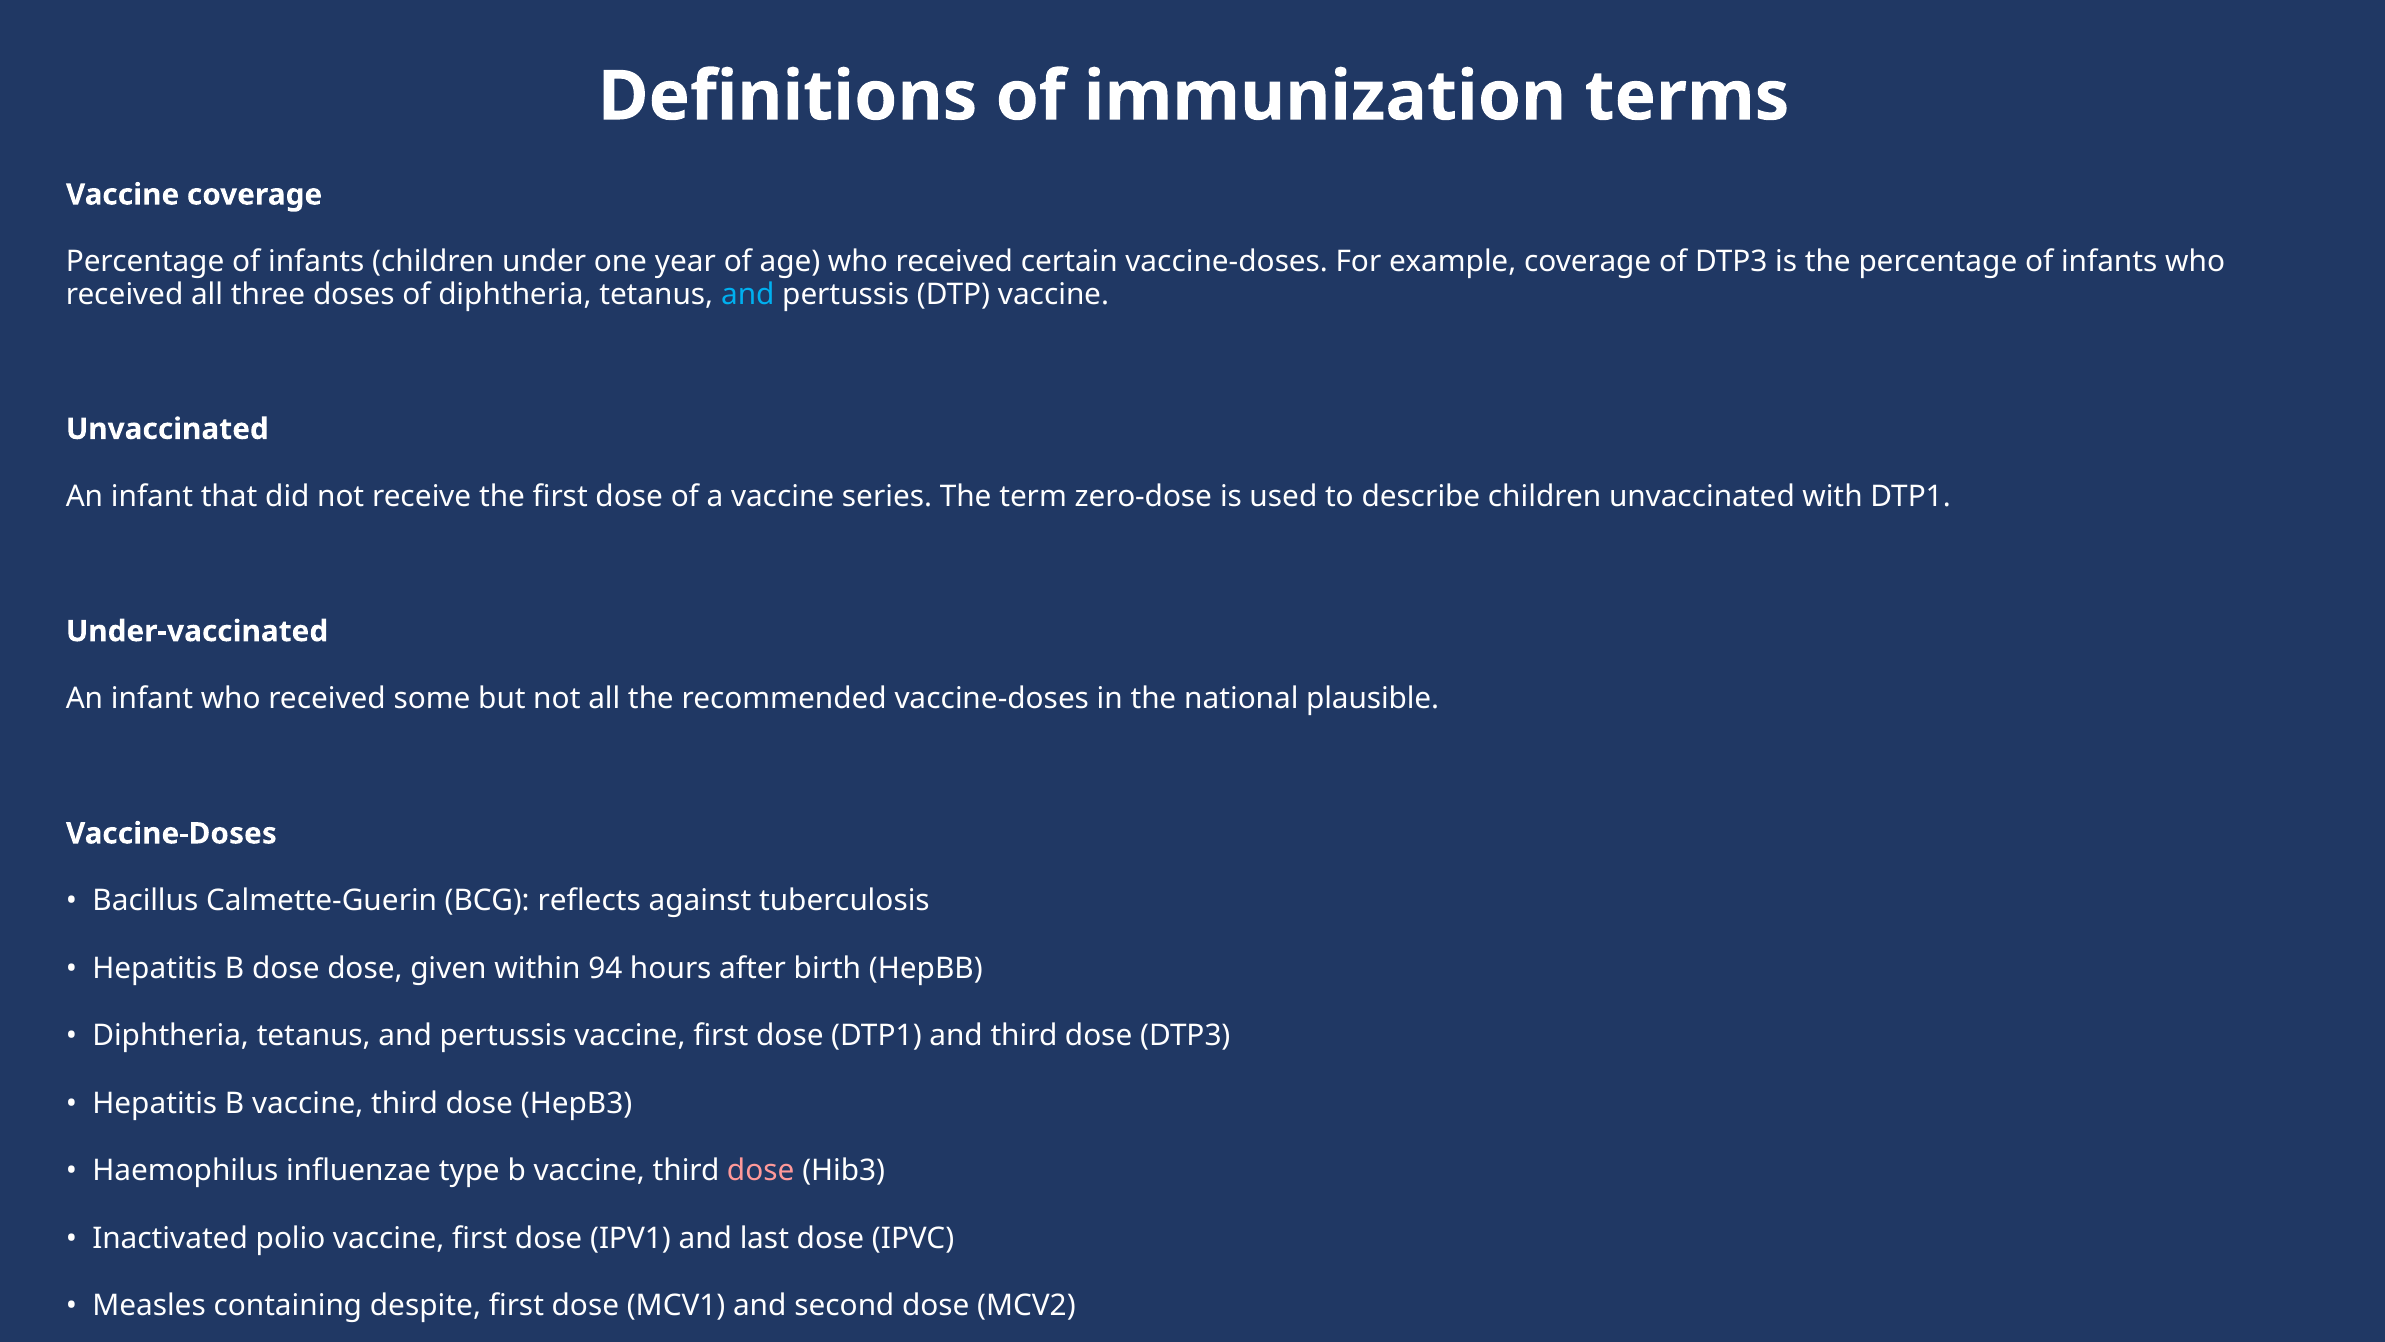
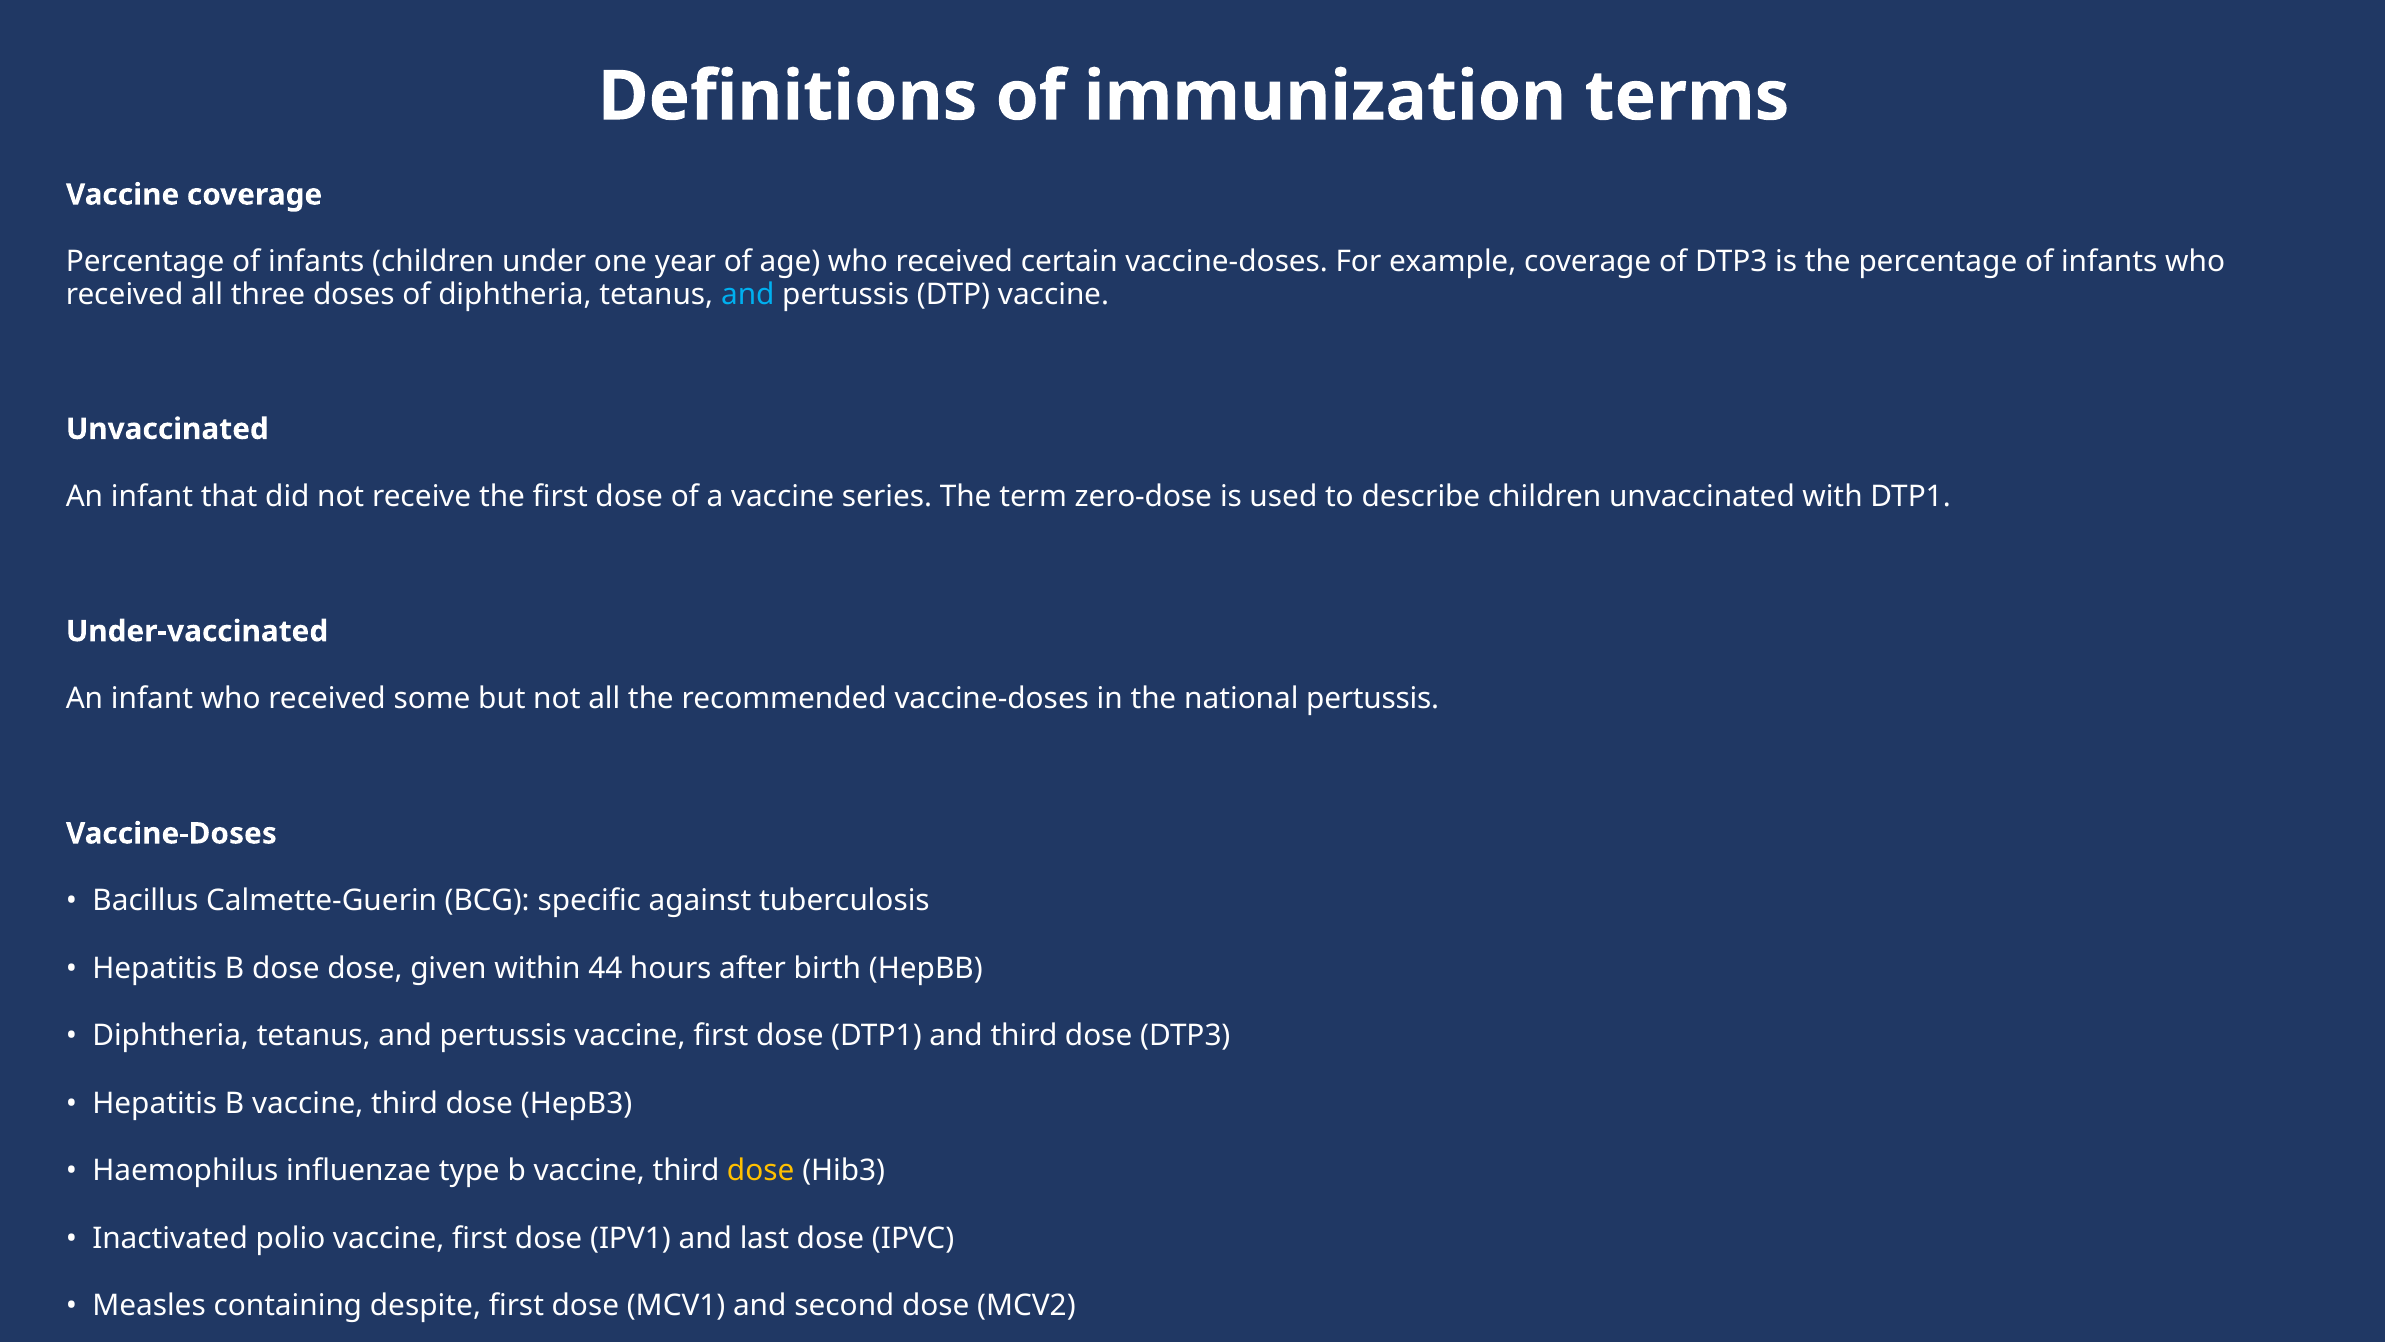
national plausible: plausible -> pertussis (1373, 699)
reflects: reflects -> specific (589, 901)
94: 94 -> 44 (605, 968)
dose colour: pink -> yellow (761, 1170)
